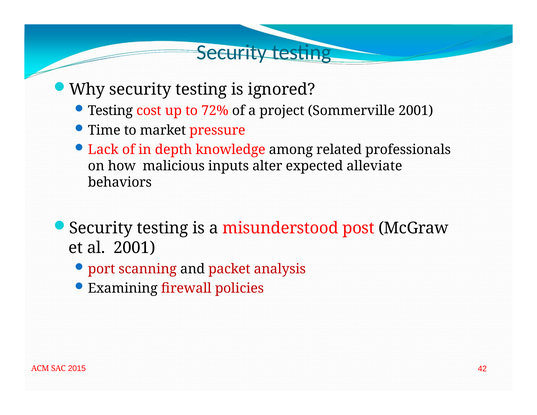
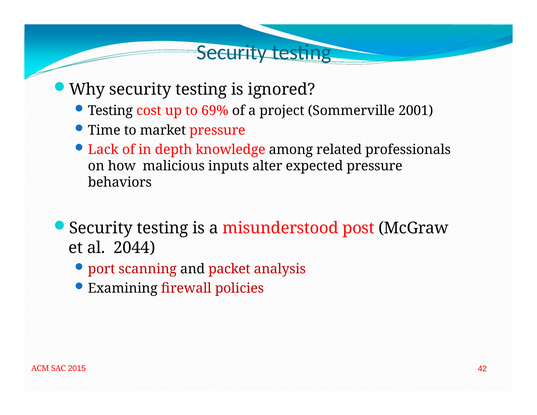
72%: 72% -> 69% (215, 111)
expected alleviate: alleviate -> pressure (374, 166)
al 2001: 2001 -> 2044 (134, 248)
